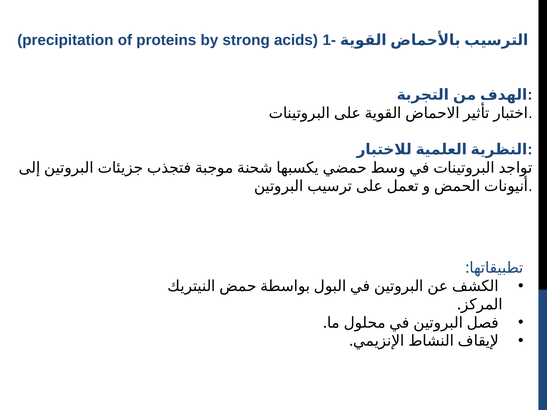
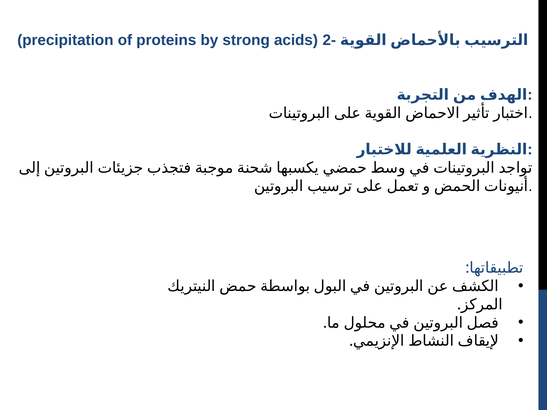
1-: 1- -> 2- (329, 40)
